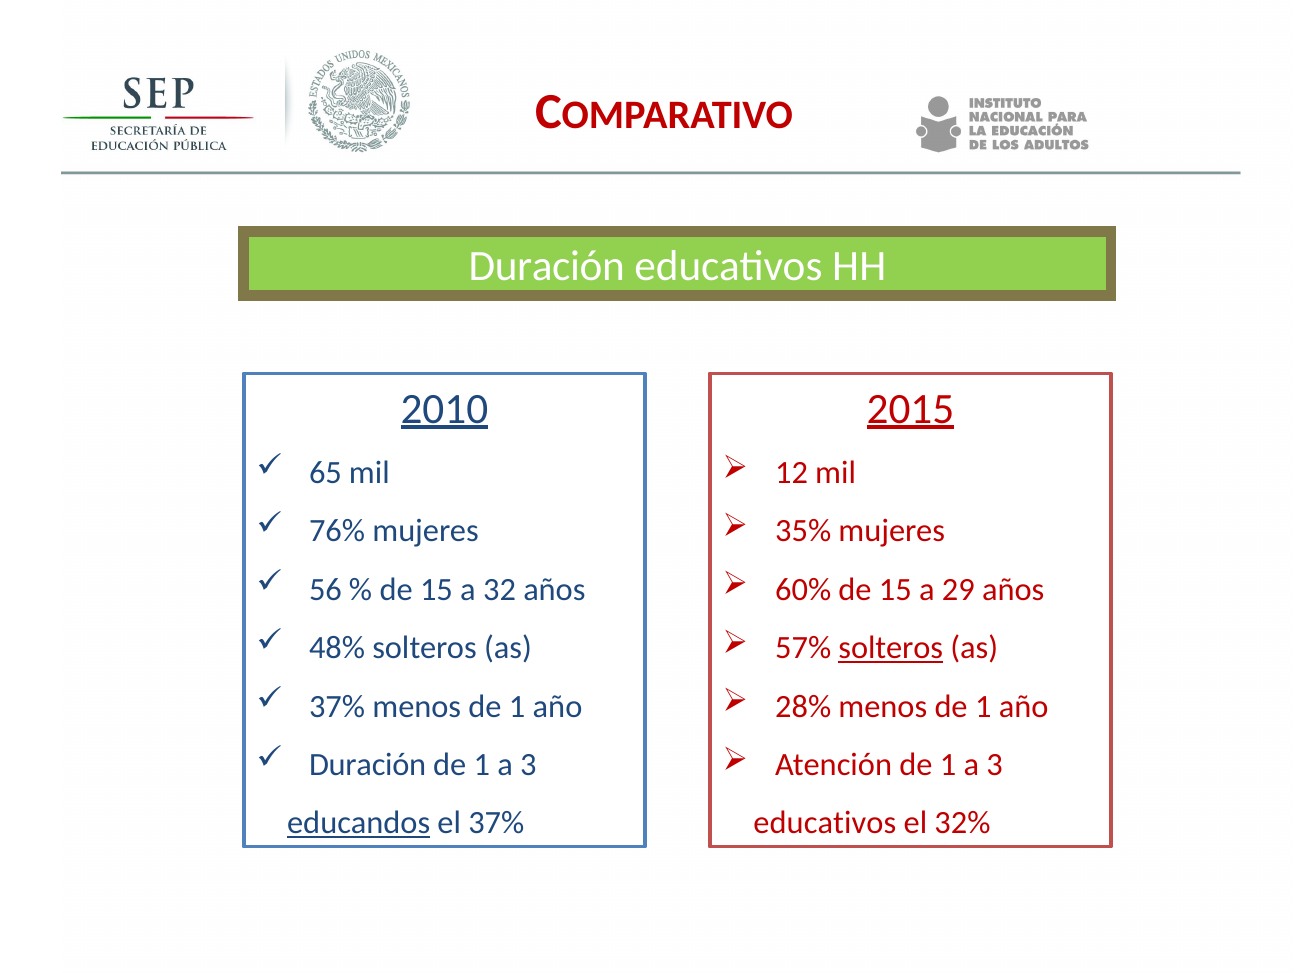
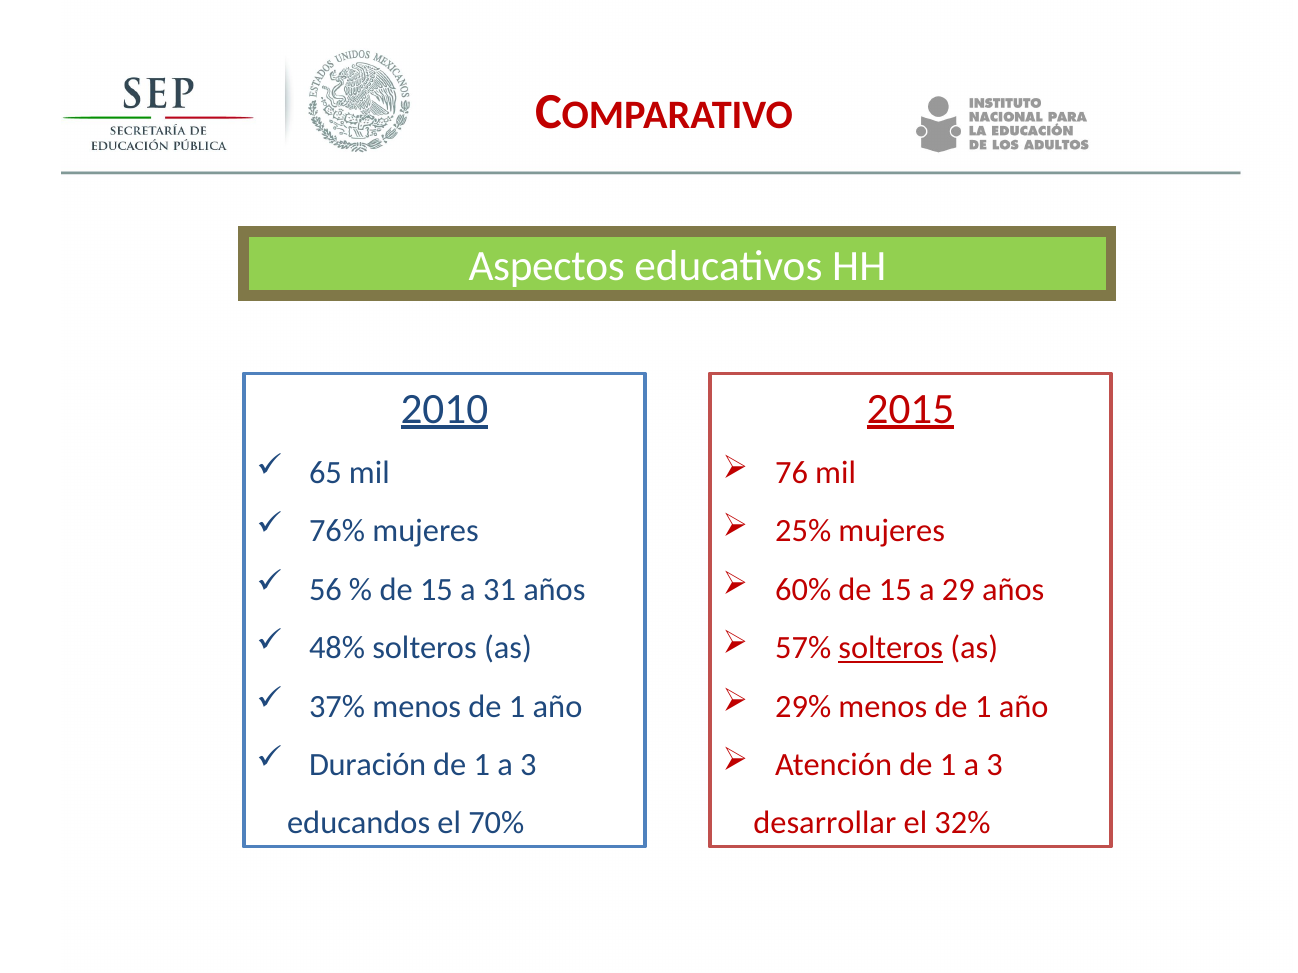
Duración: Duración -> Aspectos (547, 267)
12: 12 -> 76 (792, 473)
35%: 35% -> 25% (803, 531)
32: 32 -> 31 (500, 590)
28%: 28% -> 29% (803, 707)
educandos underline: present -> none (359, 824)
el 37%: 37% -> 70% (496, 824)
educativos: educativos -> desarrollar (825, 824)
